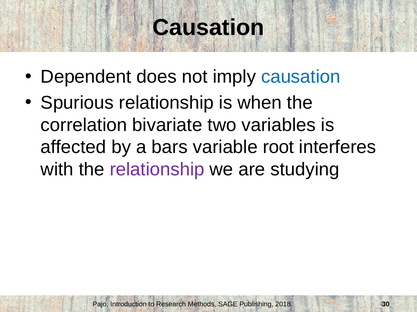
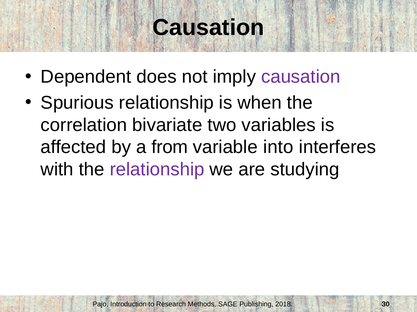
causation colour: blue -> purple (301, 77)
bars: bars -> from (170, 148)
root: root -> into (278, 148)
